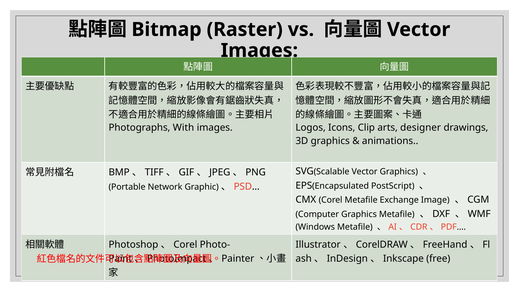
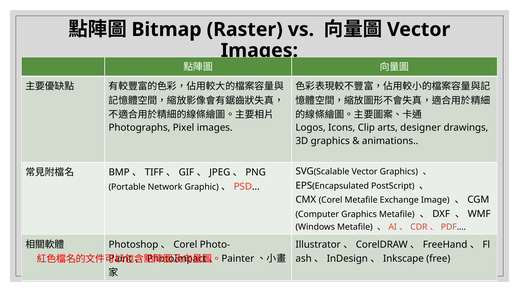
With: With -> Pixel (184, 128)
